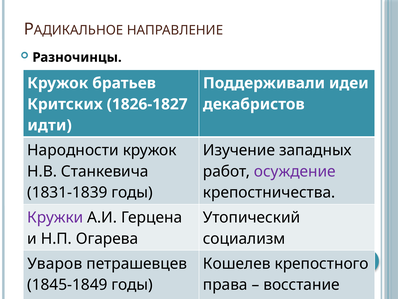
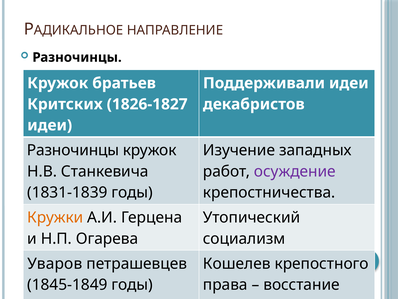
идти: идти -> идеи (50, 125)
Народности: Народности -> Разночинцы (73, 150)
Кружки colour: purple -> orange (55, 217)
